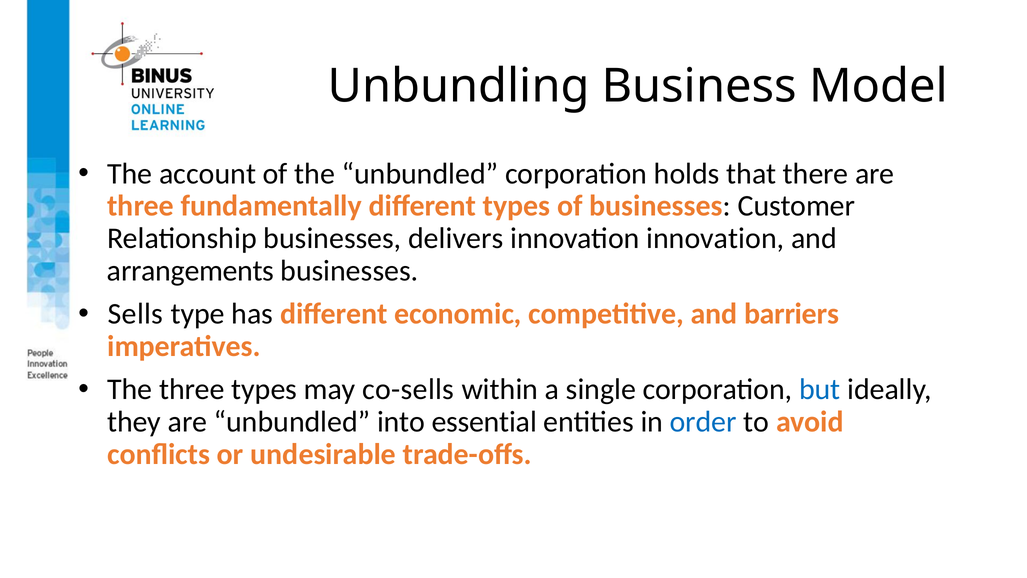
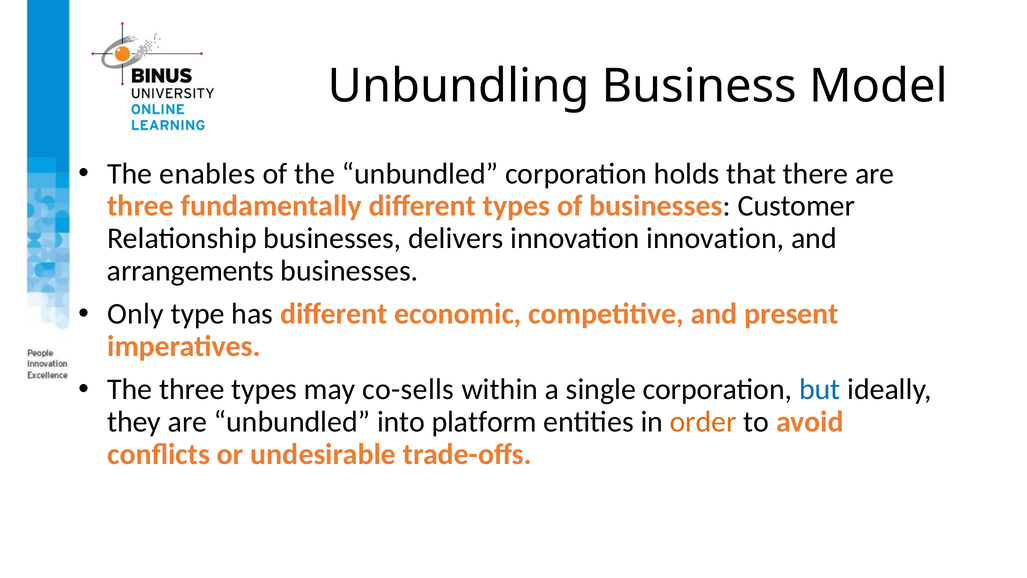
account: account -> enables (207, 174)
Sells: Sells -> Only (135, 314)
barriers: barriers -> present (791, 314)
essential: essential -> platform (484, 422)
order colour: blue -> orange (703, 422)
